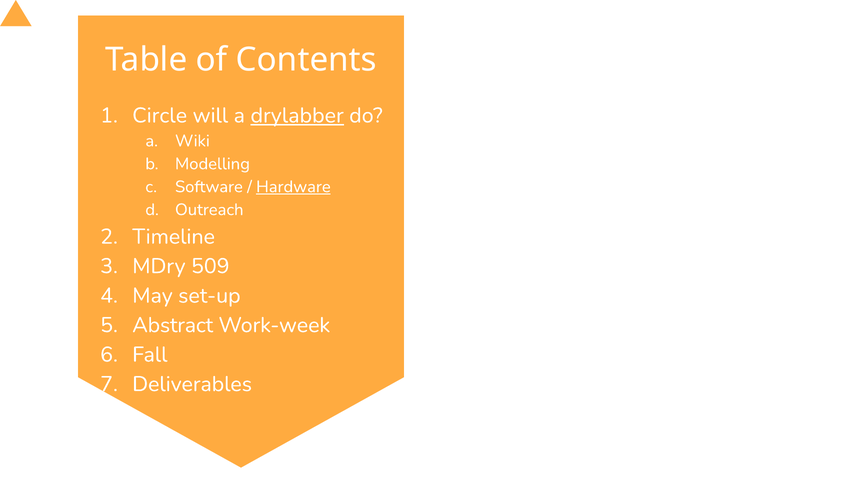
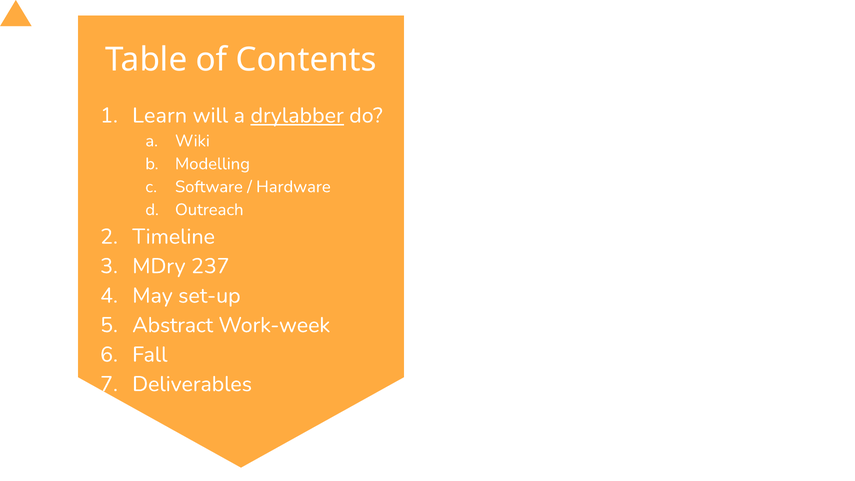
Circle: Circle -> Learn (160, 115)
Hardware underline: present -> none (293, 187)
509: 509 -> 237 (210, 266)
